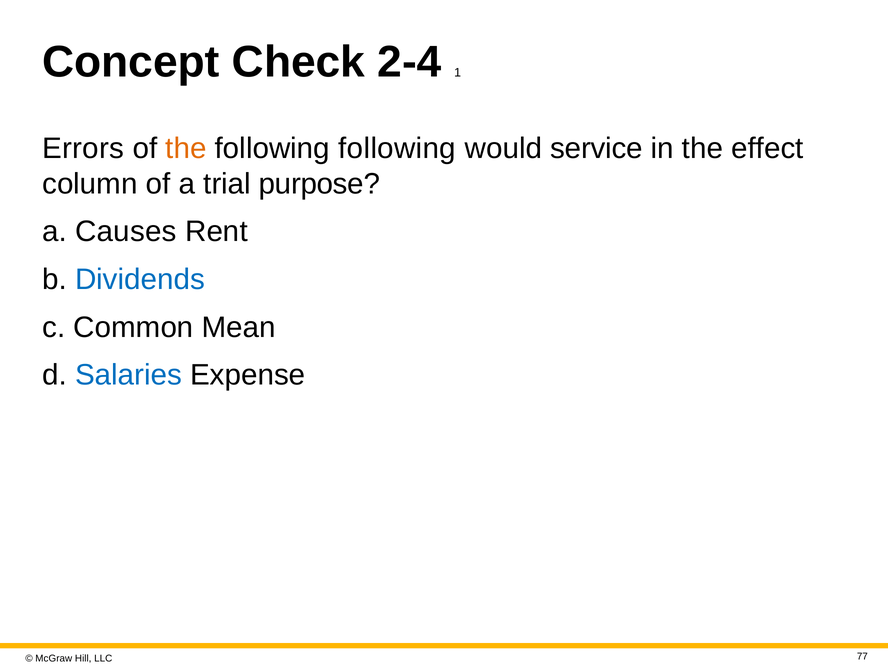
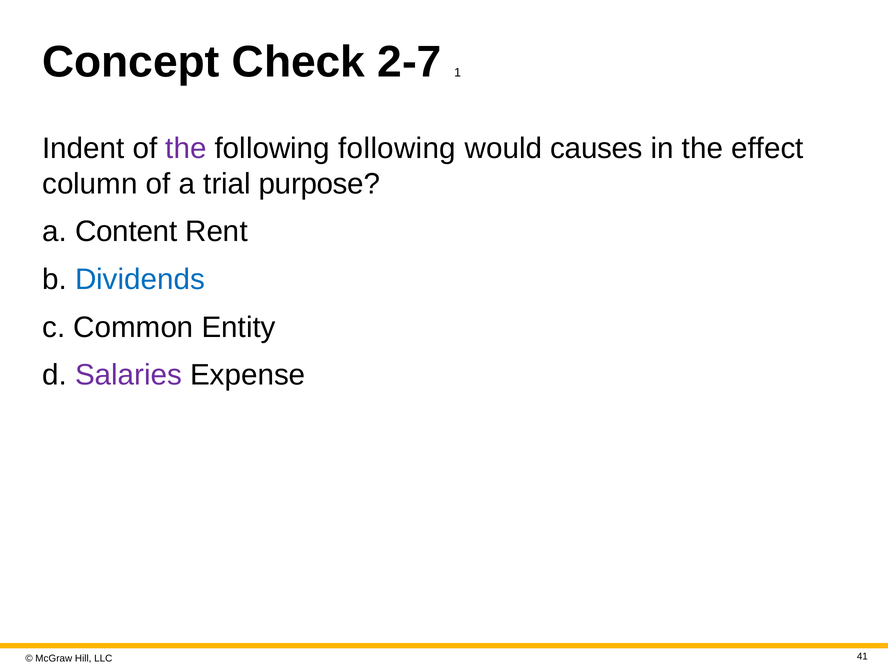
2-4: 2-4 -> 2-7 (409, 62)
Errors: Errors -> Indent (83, 148)
the colour: orange -> purple (186, 148)
service: service -> causes (597, 148)
Causes: Causes -> Content (126, 232)
Mean: Mean -> Entity (239, 327)
Salaries colour: blue -> purple (128, 375)
77: 77 -> 41 (862, 657)
